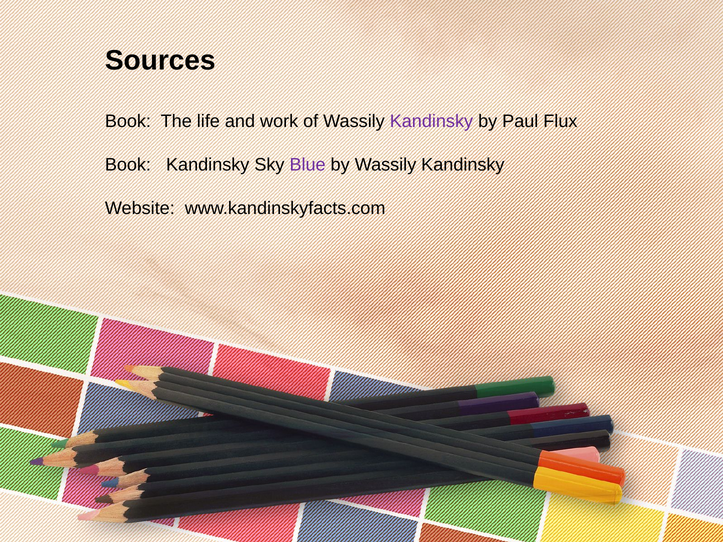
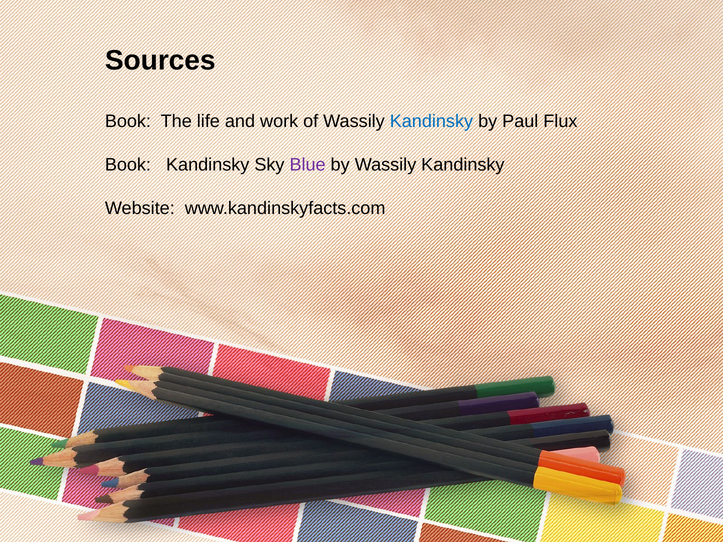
Kandinsky colour: purple -> blue (431, 121)
